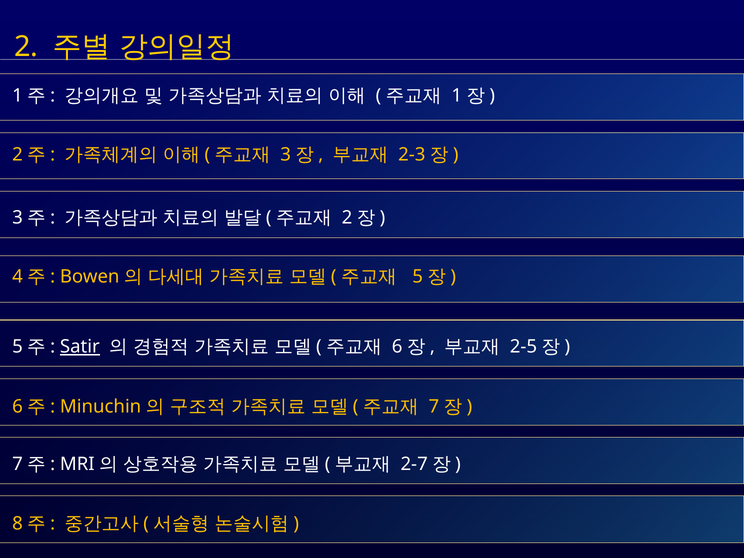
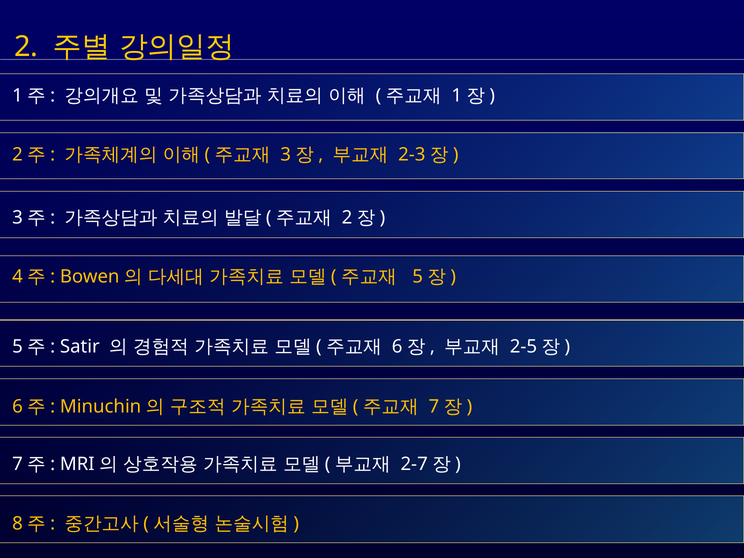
Satir underline: present -> none (80, 347)
